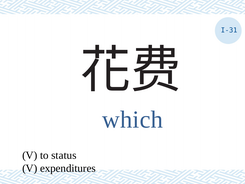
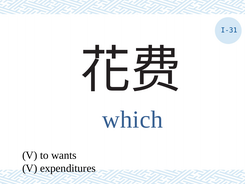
status: status -> wants (64, 155)
